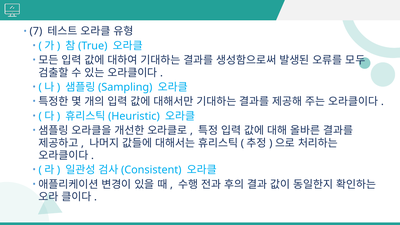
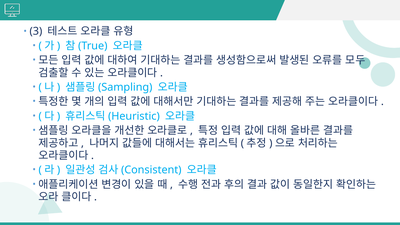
7: 7 -> 3 (36, 31)
